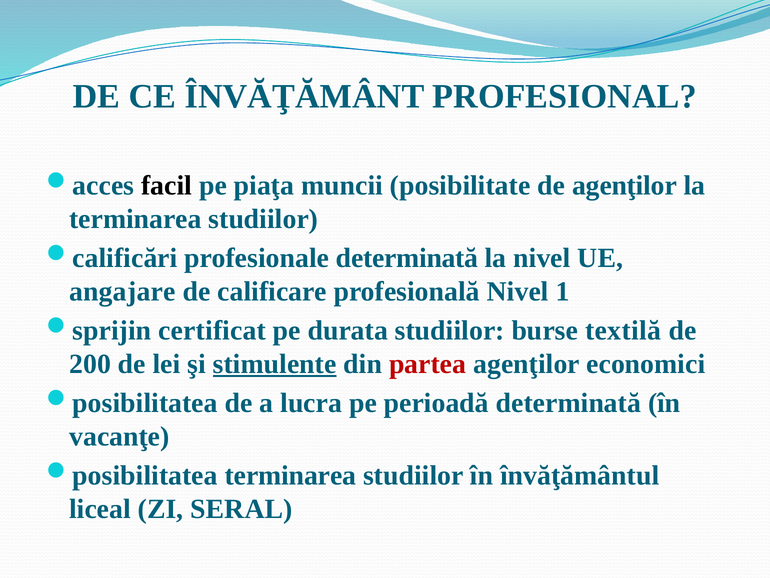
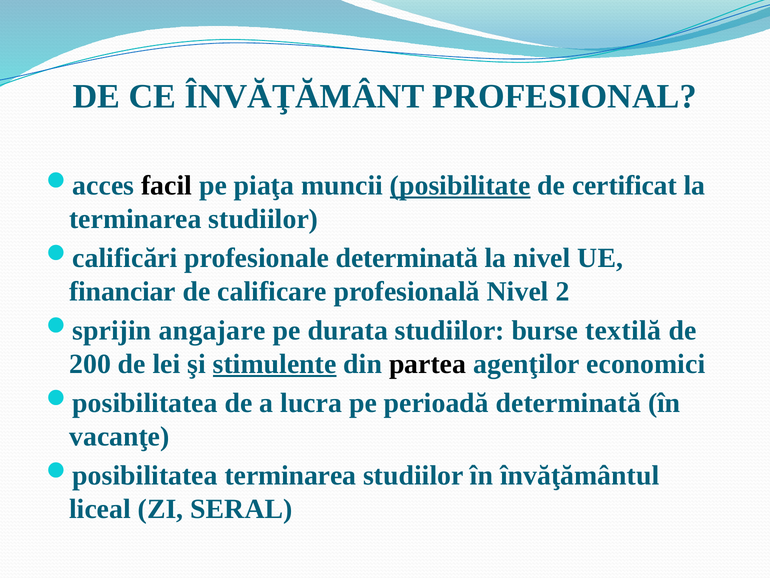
posibilitate underline: none -> present (460, 185)
de agenţilor: agenţilor -> certificat (625, 185)
angajare: angajare -> financiar (122, 291)
1: 1 -> 2 (563, 291)
certificat: certificat -> angajare (212, 330)
partea colour: red -> black (428, 364)
